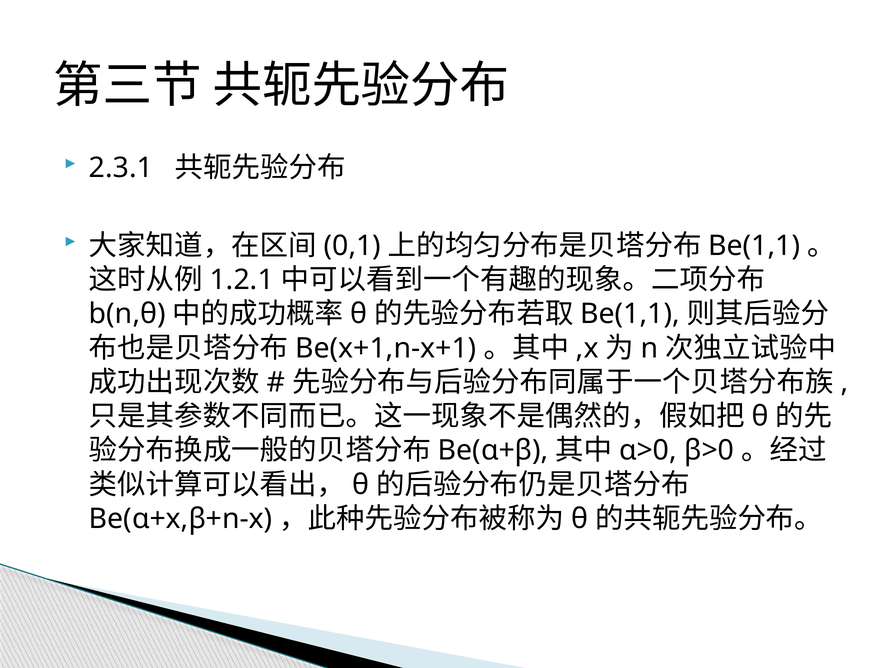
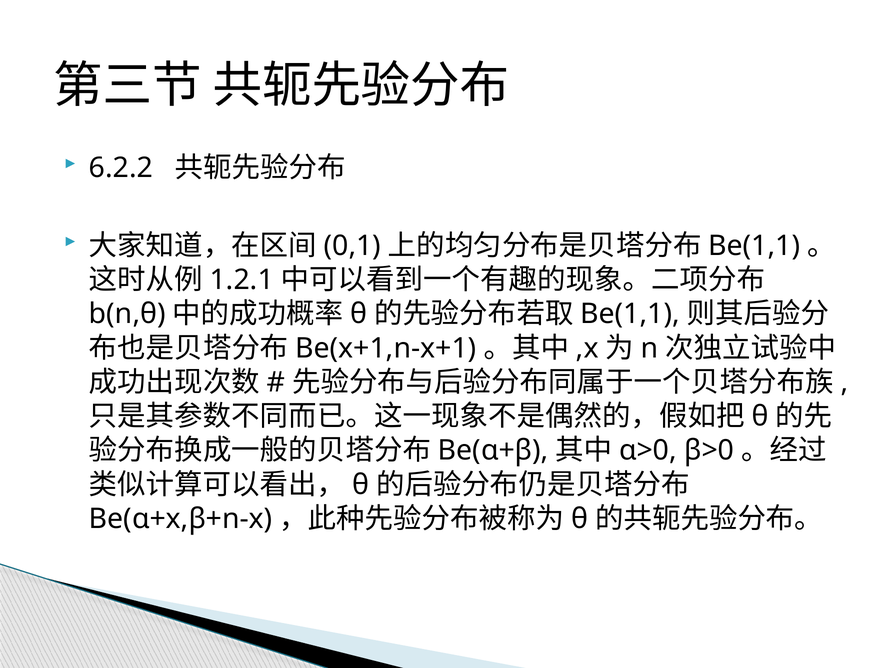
2.3.1: 2.3.1 -> 6.2.2 (121, 168)
